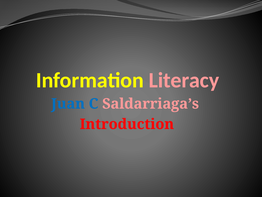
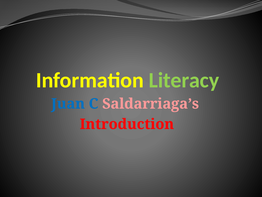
Literacy colour: pink -> light green (184, 80)
